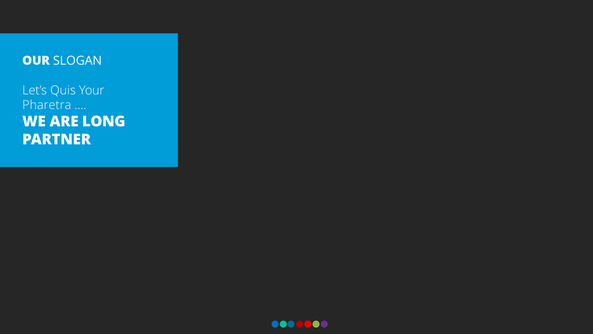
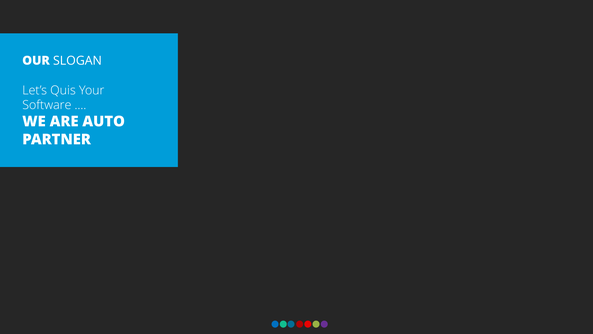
Pharetra: Pharetra -> Software (47, 105)
LONG: LONG -> AUTO (104, 122)
